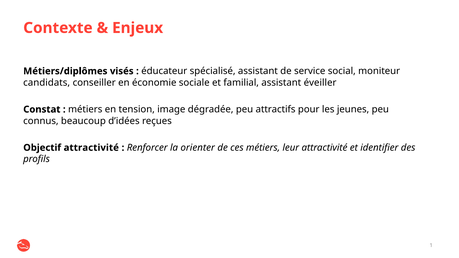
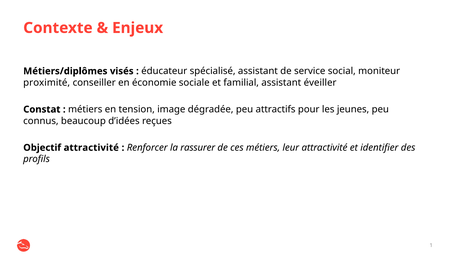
candidats: candidats -> proximité (47, 83)
orienter: orienter -> rassurer (198, 148)
